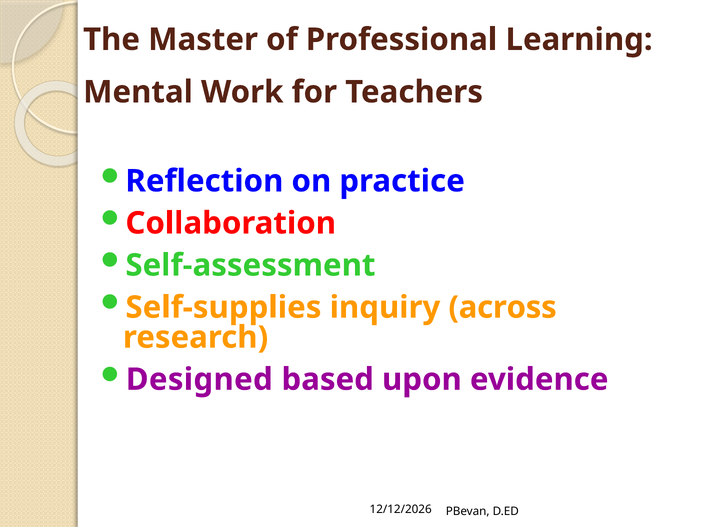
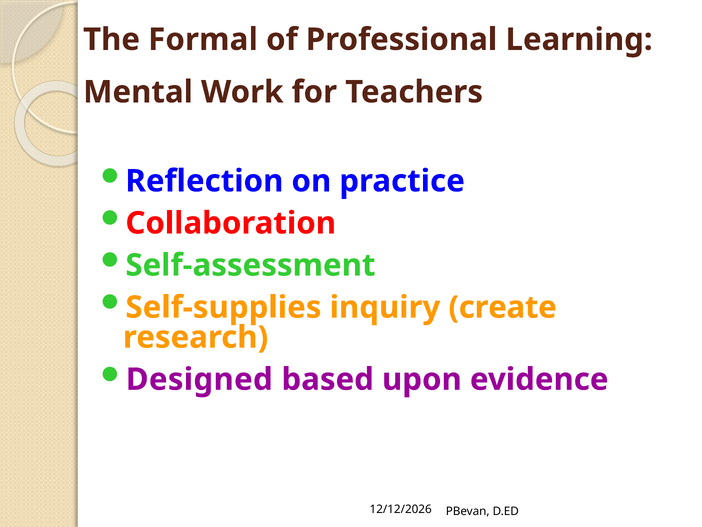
Master: Master -> Formal (203, 40)
across: across -> create (503, 307)
